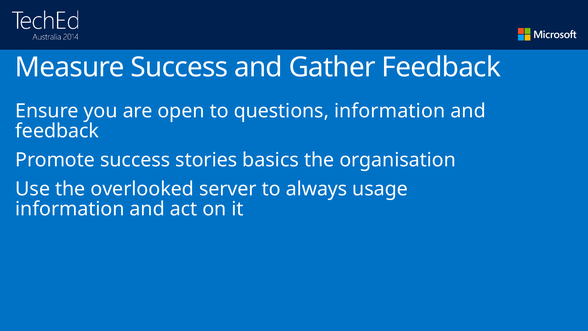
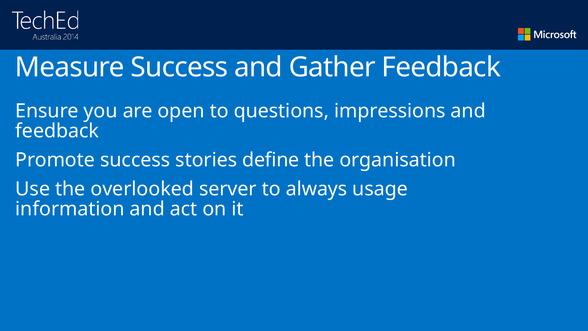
questions information: information -> impressions (390, 111)
basics: basics -> define (271, 160)
